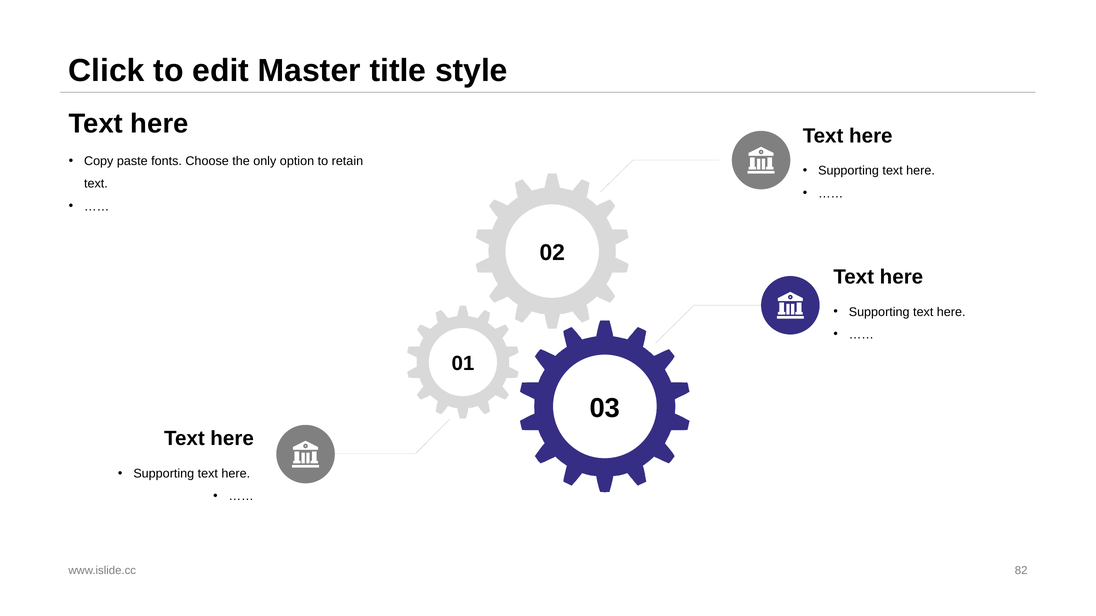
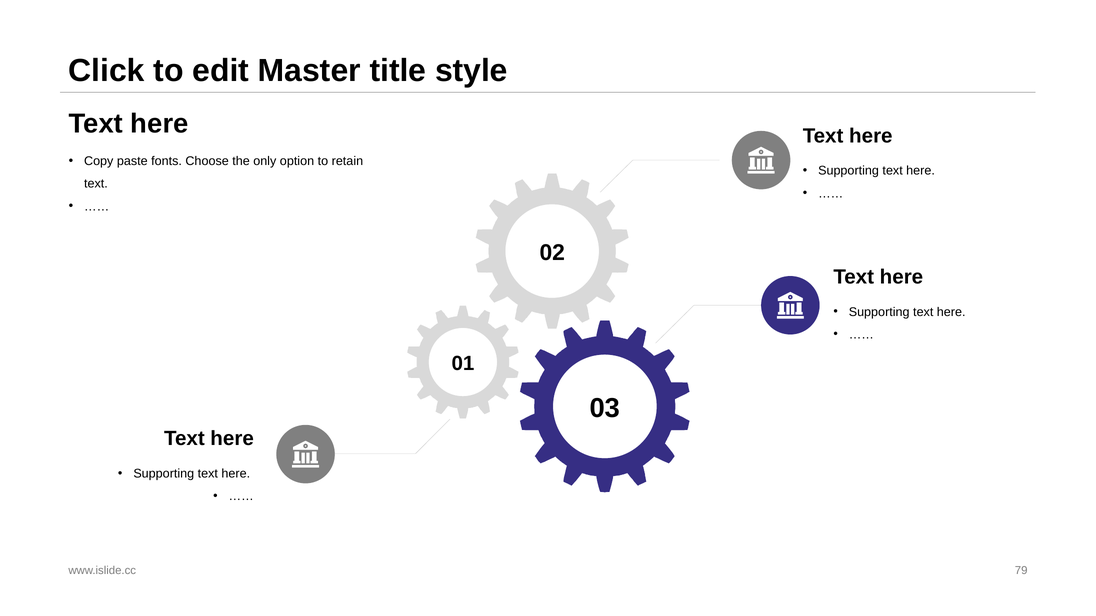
82: 82 -> 79 (1021, 571)
